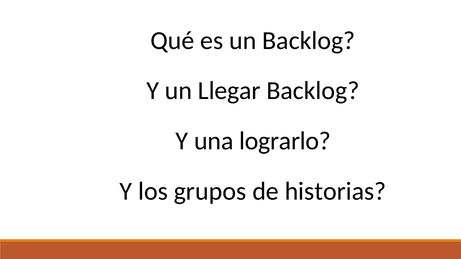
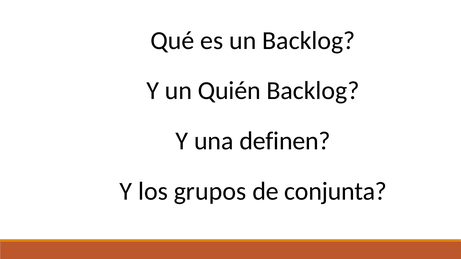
Llegar: Llegar -> Quién (229, 91)
lograrlo: lograrlo -> definen (285, 141)
historias: historias -> conjunta (336, 191)
